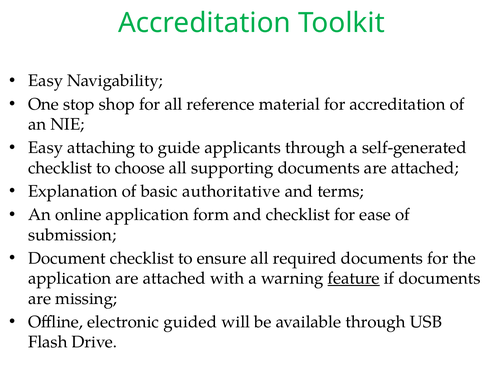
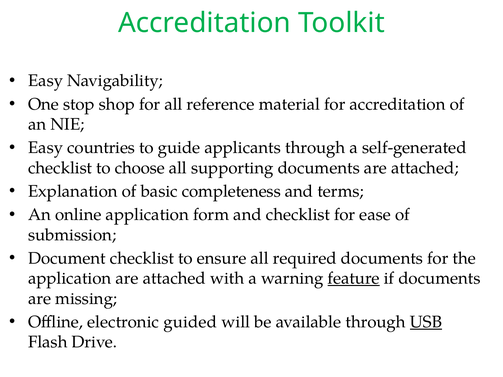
attaching: attaching -> countries (101, 148)
authoritative: authoritative -> completeness (231, 191)
USB underline: none -> present (426, 322)
